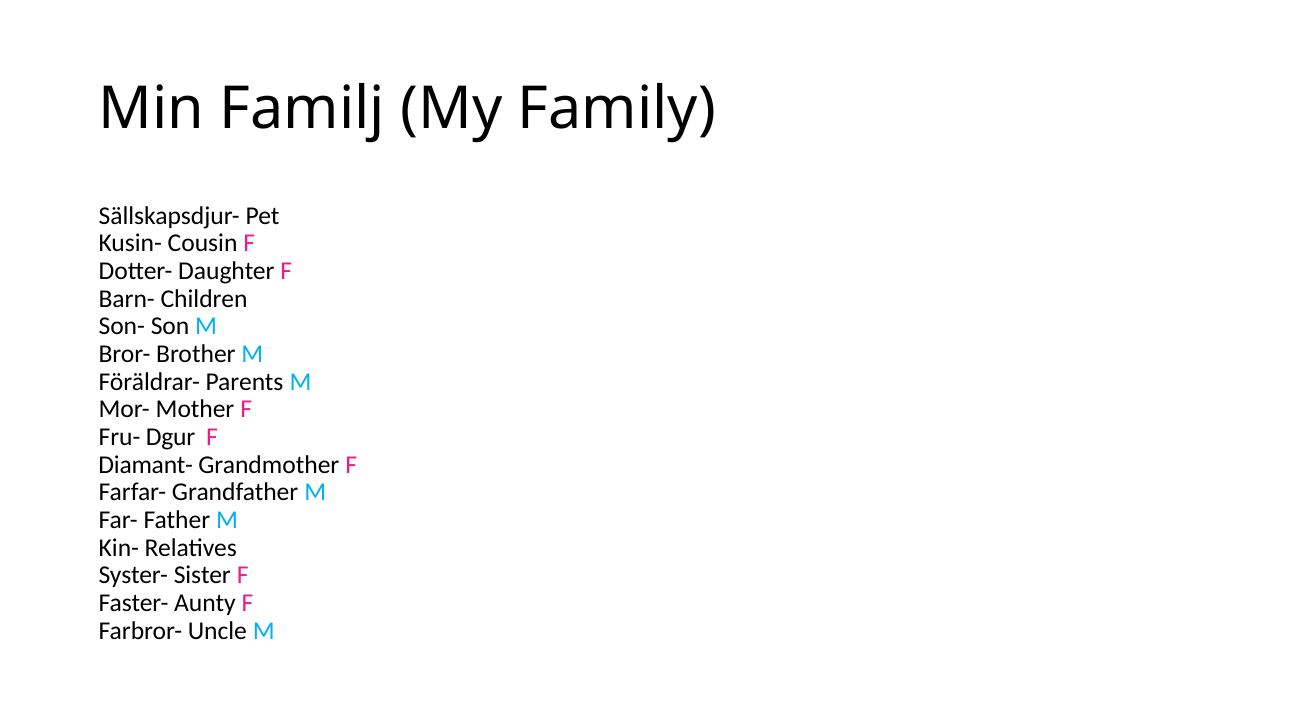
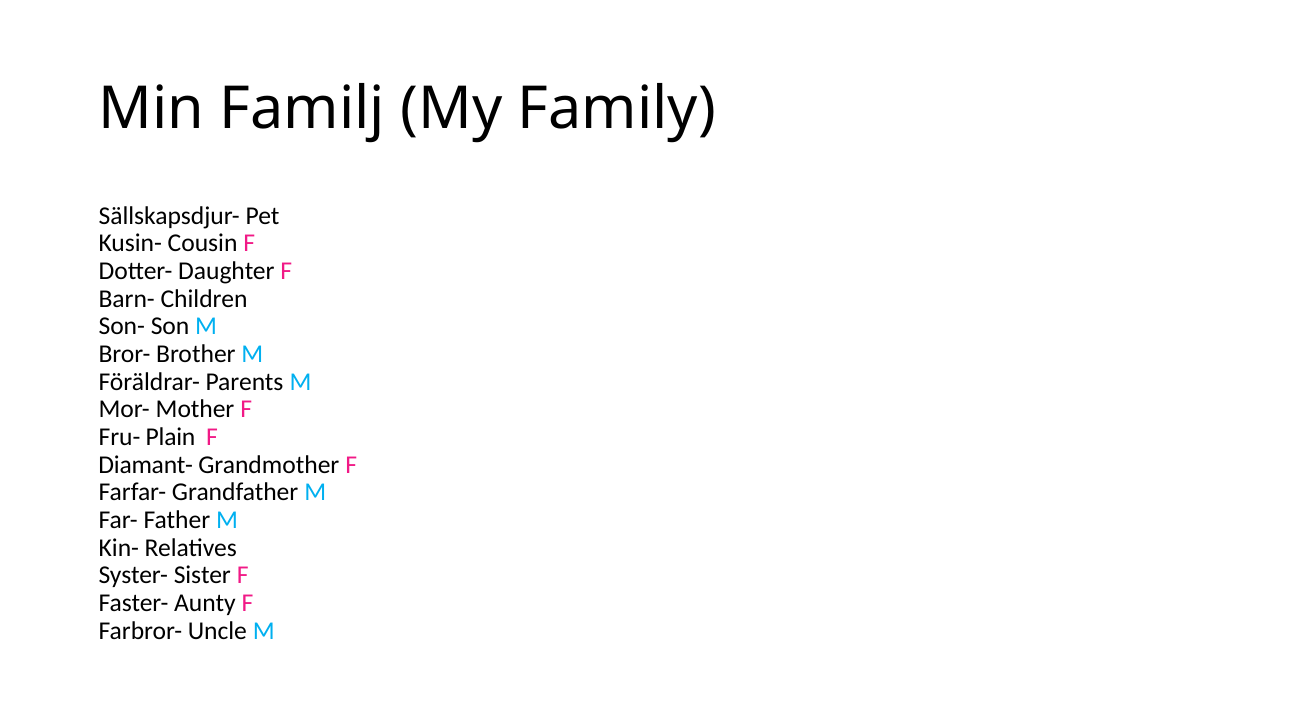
Dgur: Dgur -> Plain (171, 437)
